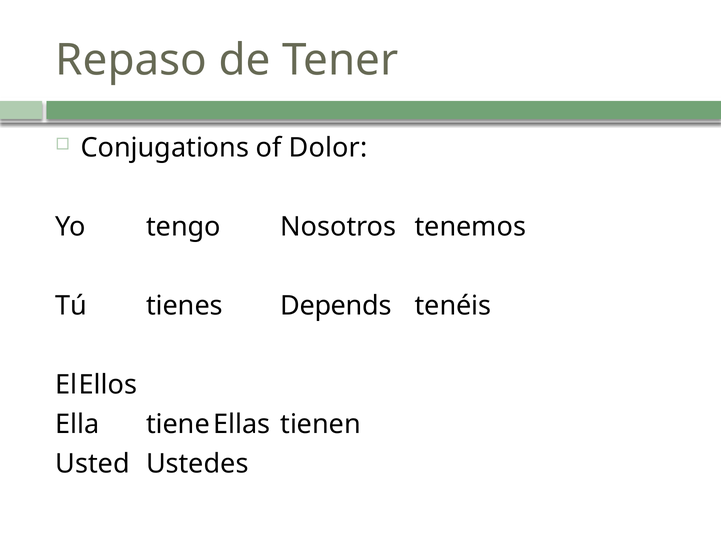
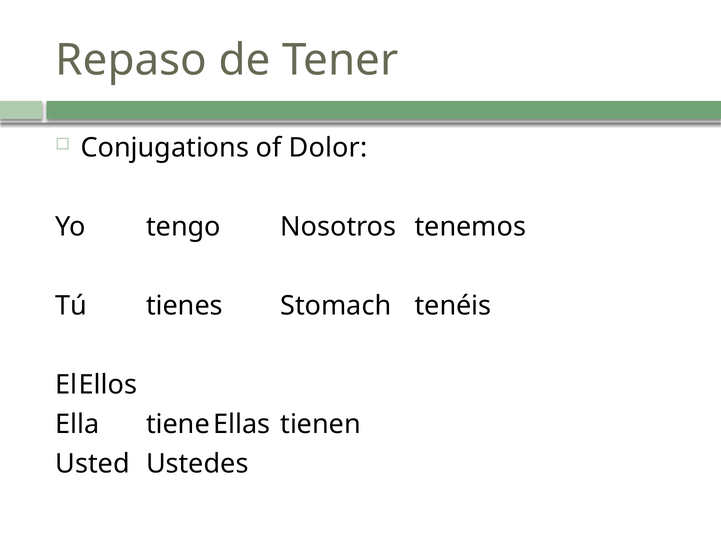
Depends: Depends -> Stomach (336, 306)
